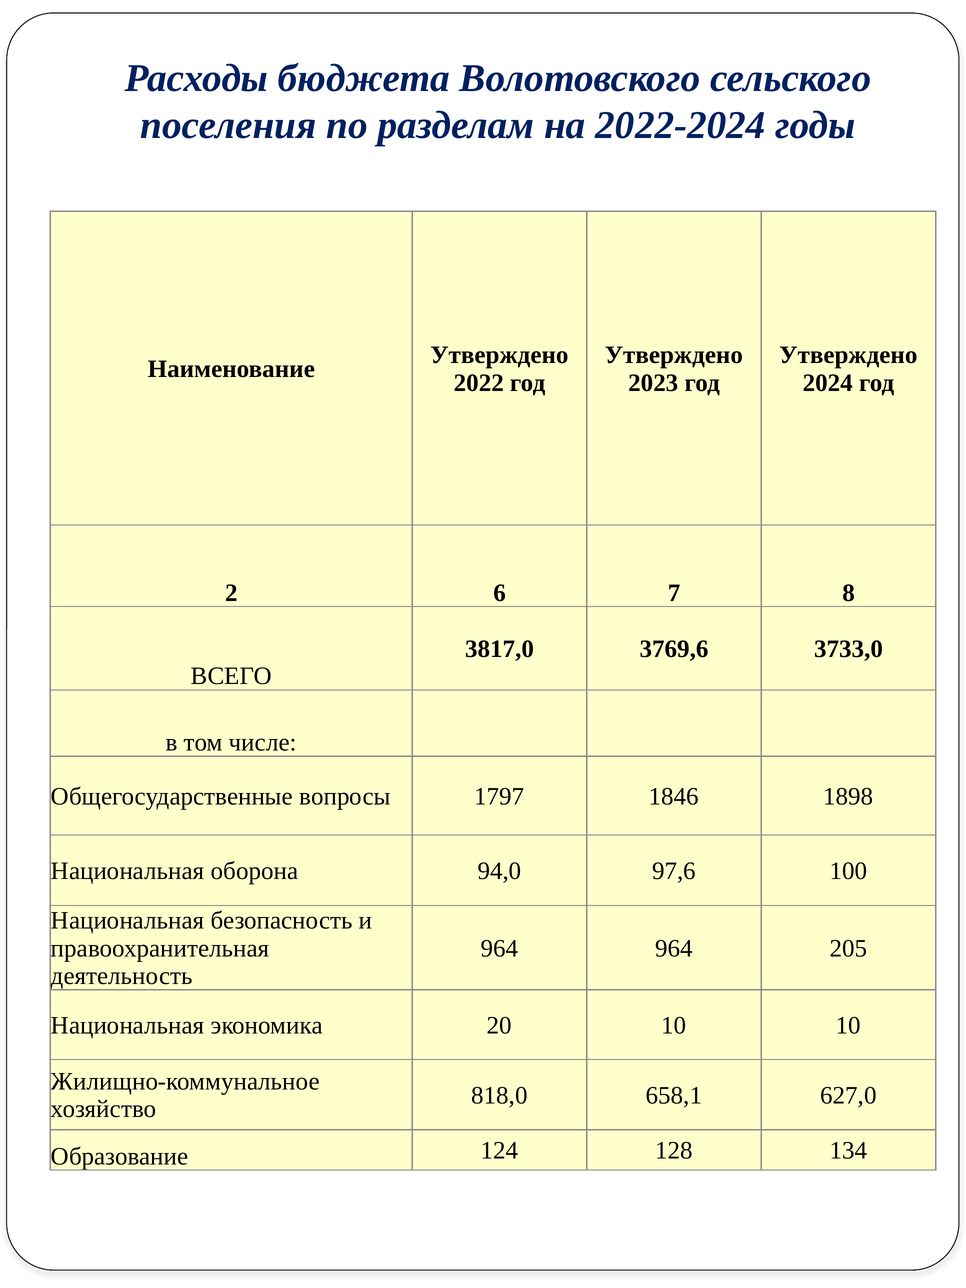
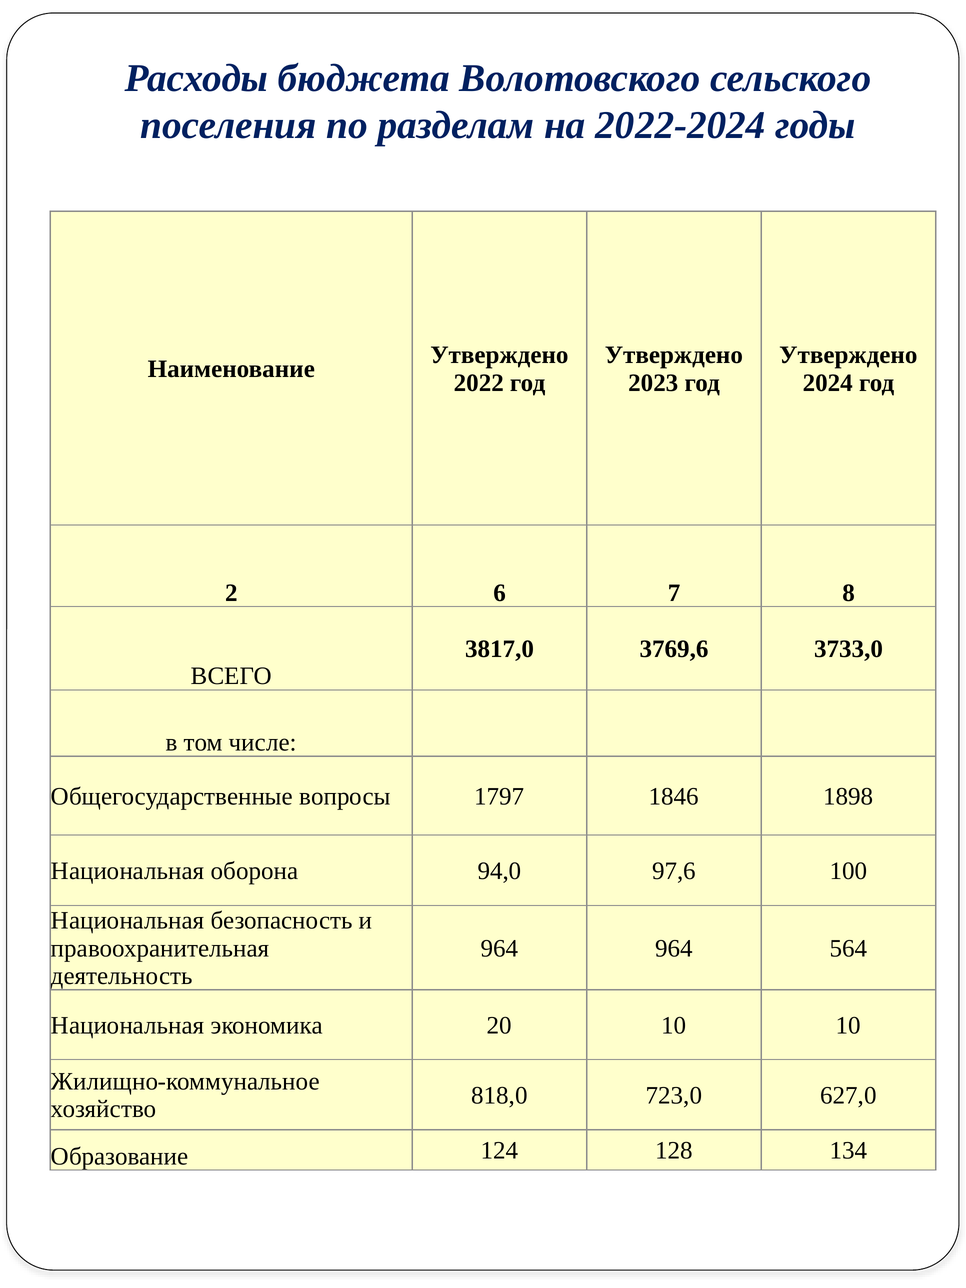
205: 205 -> 564 (848, 948)
658,1: 658,1 -> 723,0 (674, 1095)
